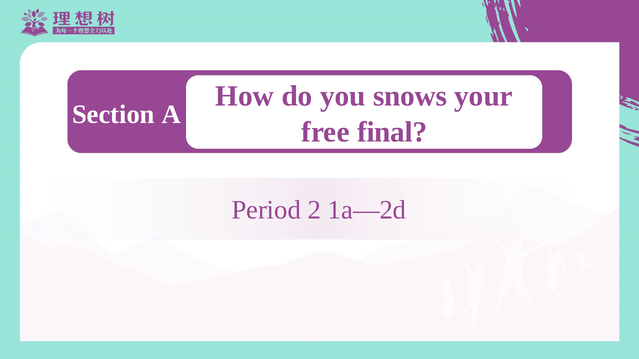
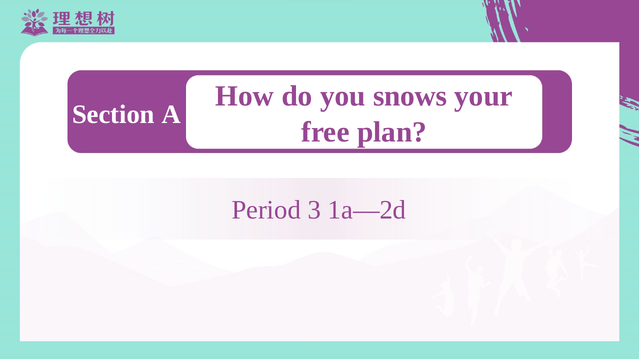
final: final -> plan (392, 132)
2: 2 -> 3 (315, 210)
